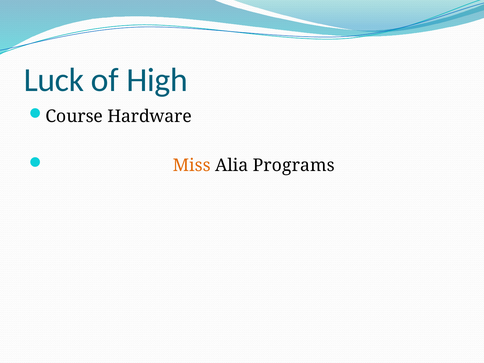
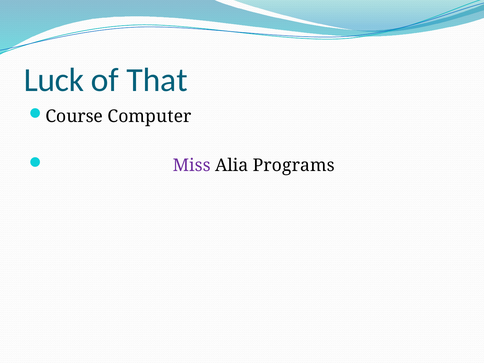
High: High -> That (157, 80)
Hardware: Hardware -> Computer (149, 117)
Miss colour: orange -> purple (192, 165)
